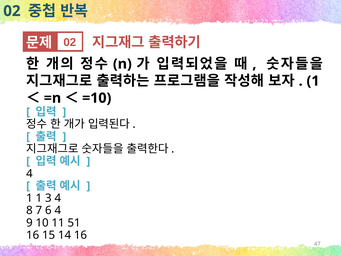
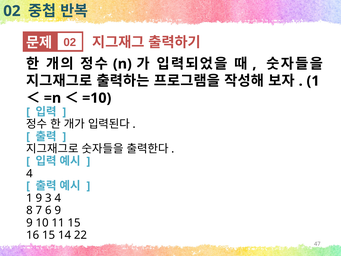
1 1: 1 -> 9 (39, 198)
6 4: 4 -> 9 (58, 210)
11 51: 51 -> 15 (74, 223)
14 16: 16 -> 22 (80, 235)
